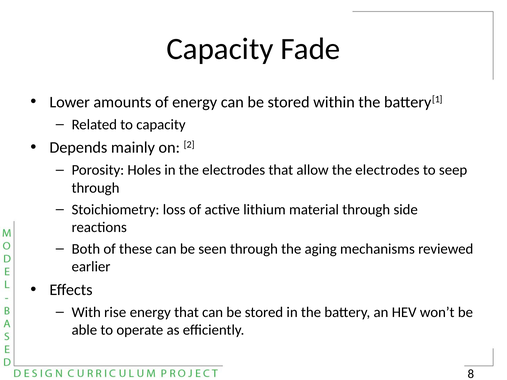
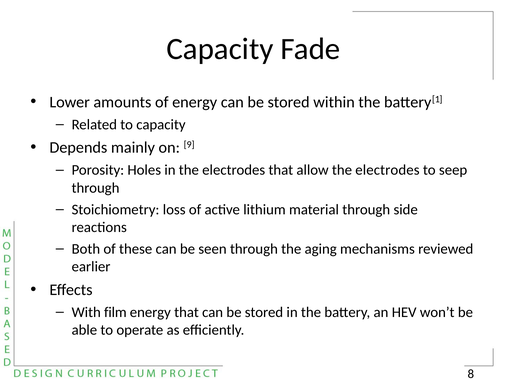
2: 2 -> 9 (189, 145)
rise: rise -> film (115, 312)
